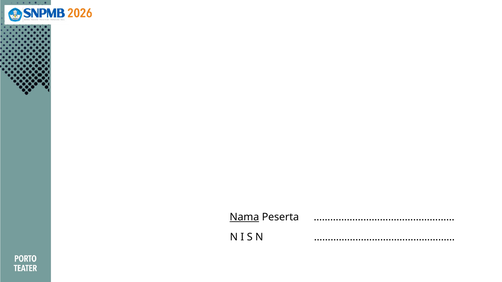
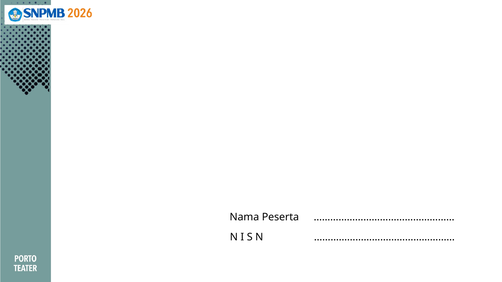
Nama underline: present -> none (244, 217)
